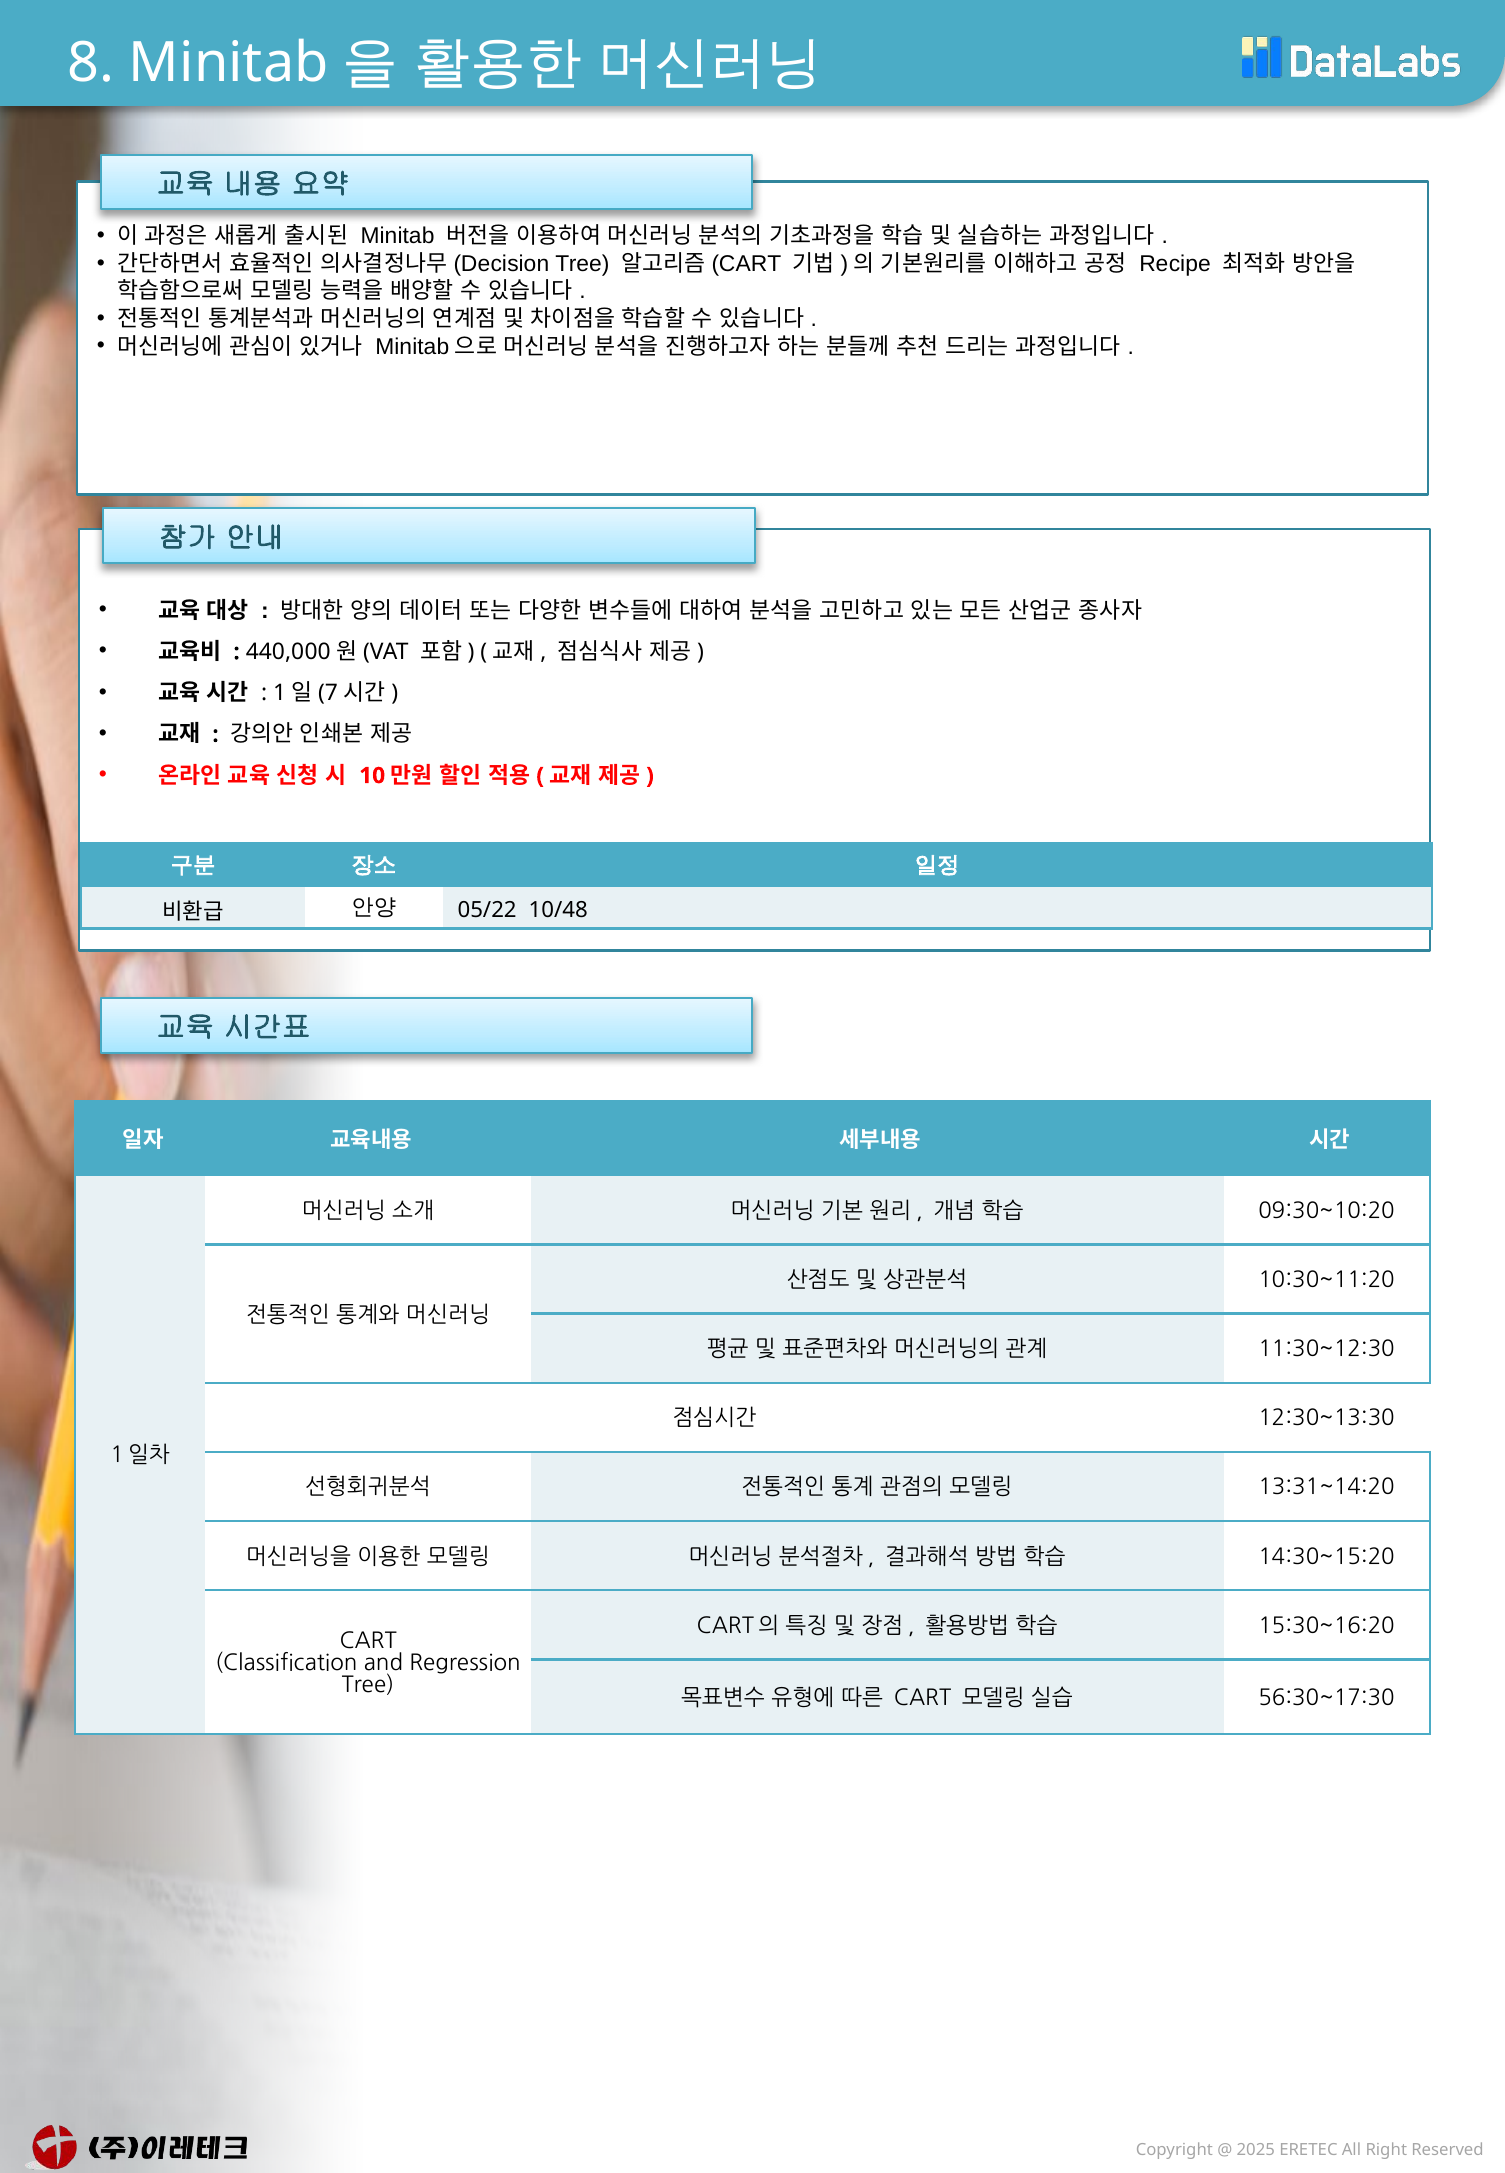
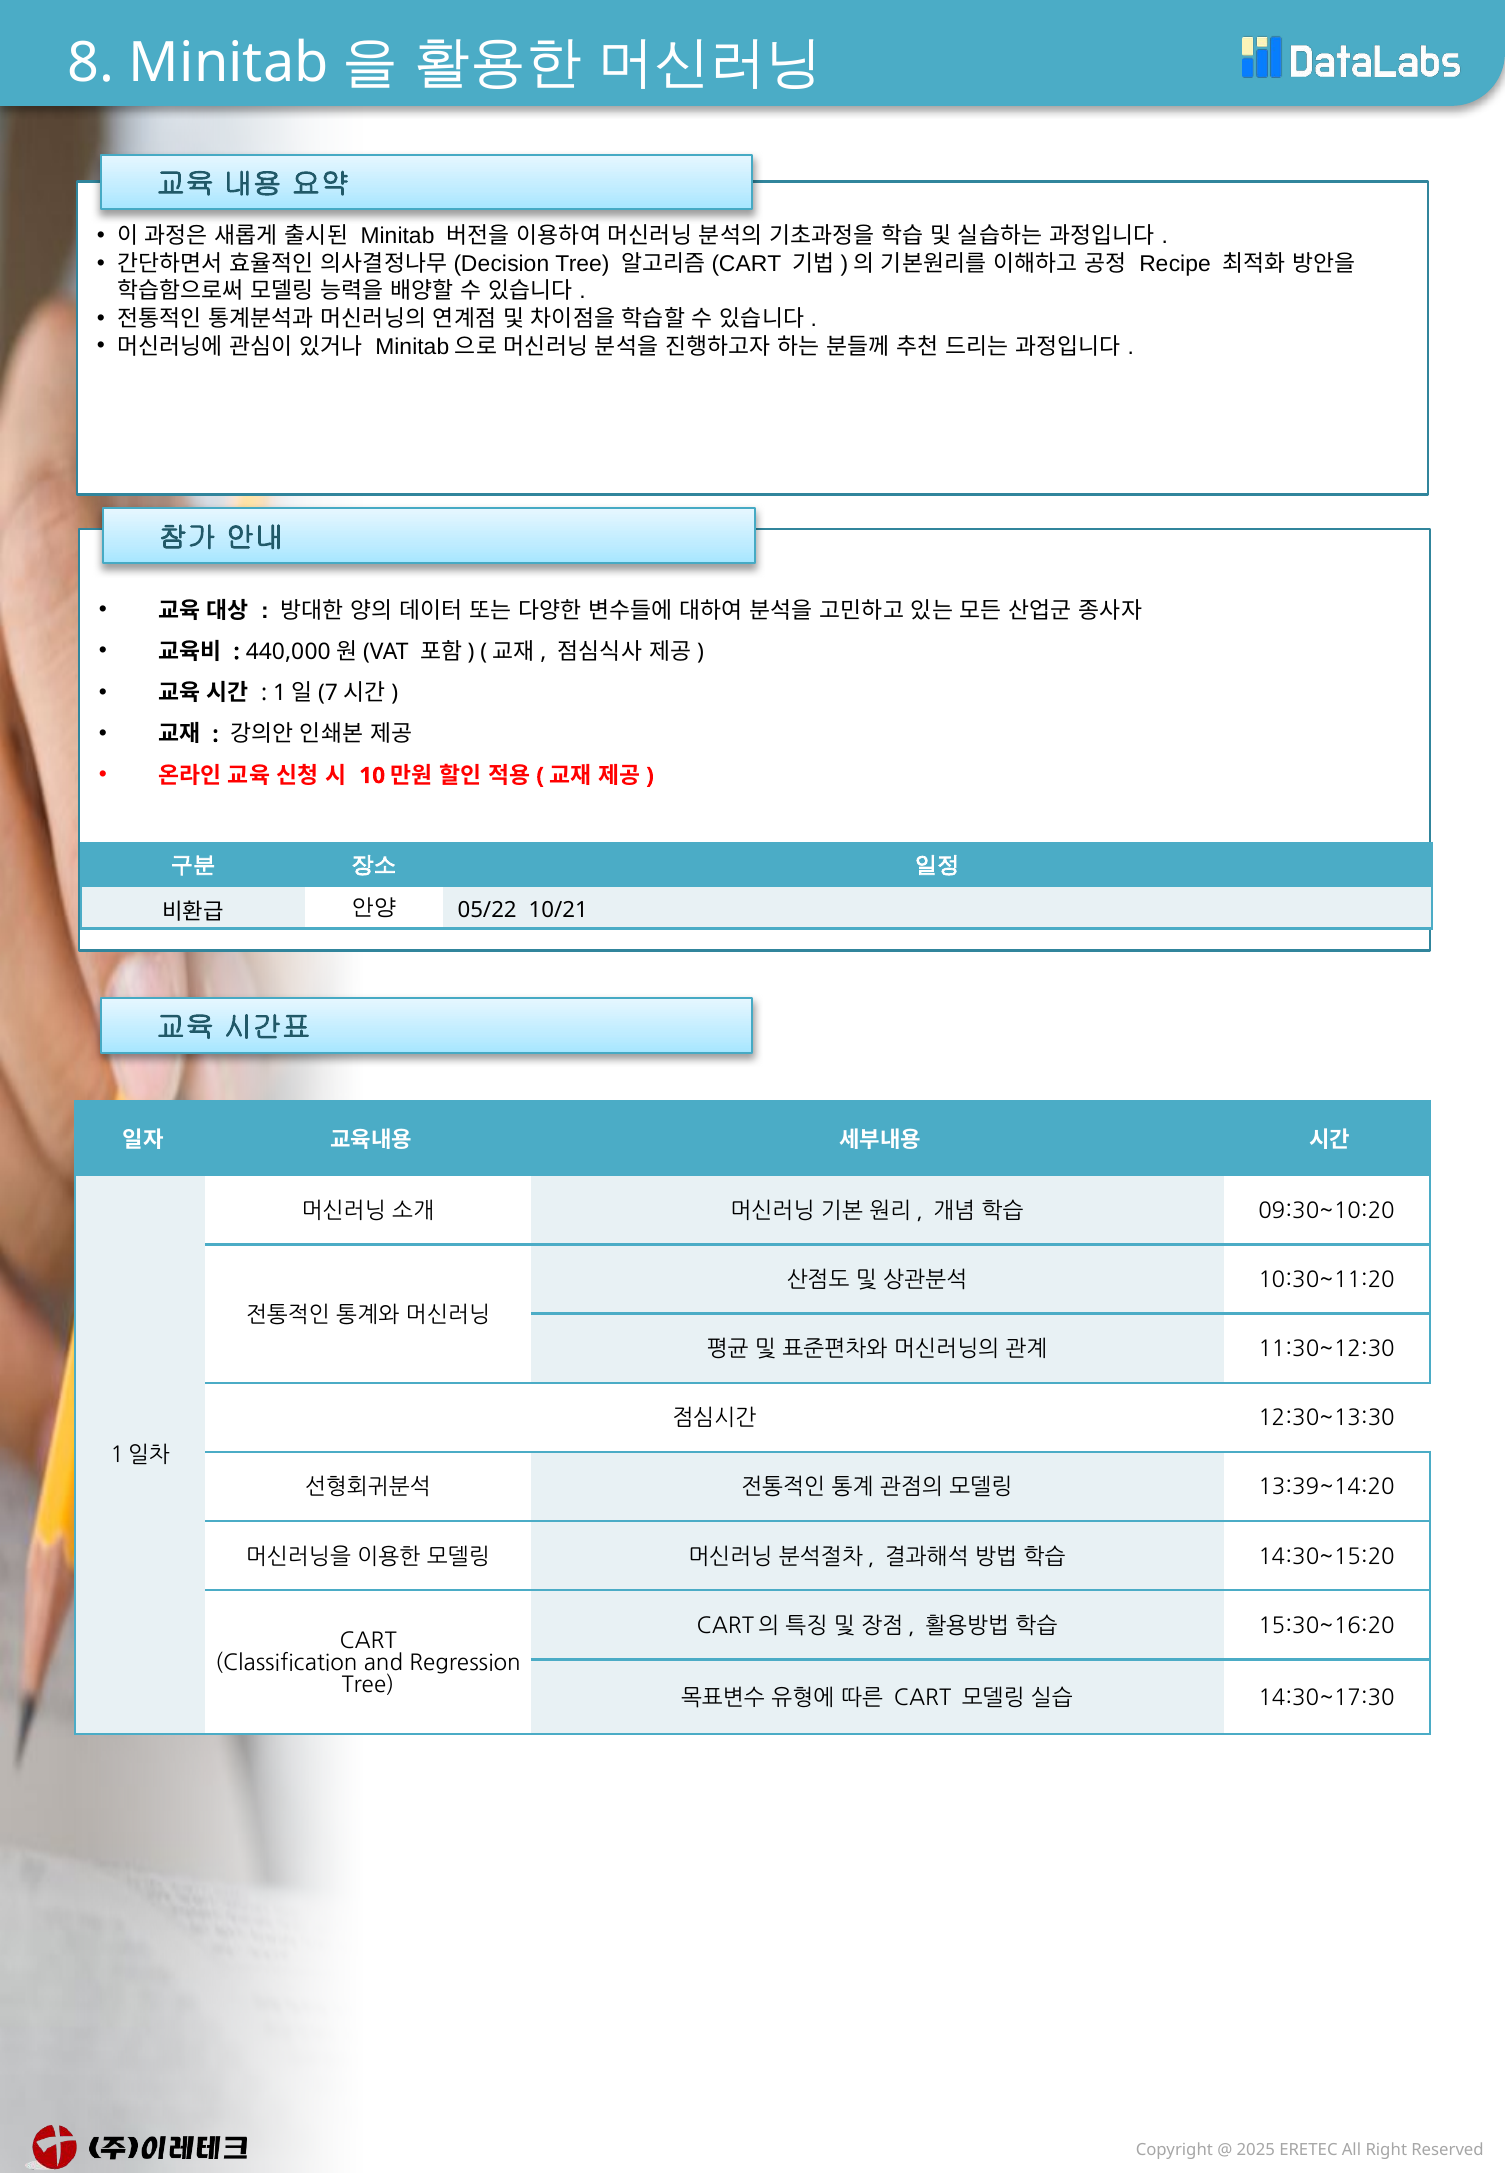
10/48: 10/48 -> 10/21 (558, 910)
13:31~14:20: 13:31~14:20 -> 13:39~14:20 (1327, 1488)
56:30~17:30: 56:30~17:30 -> 14:30~17:30 (1327, 1698)
